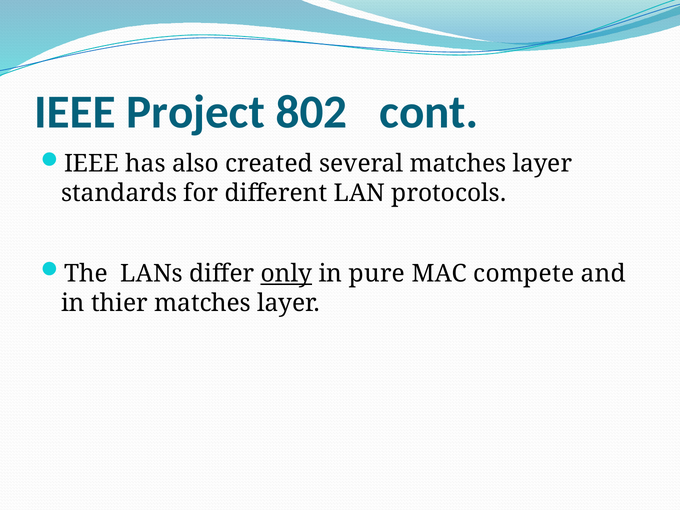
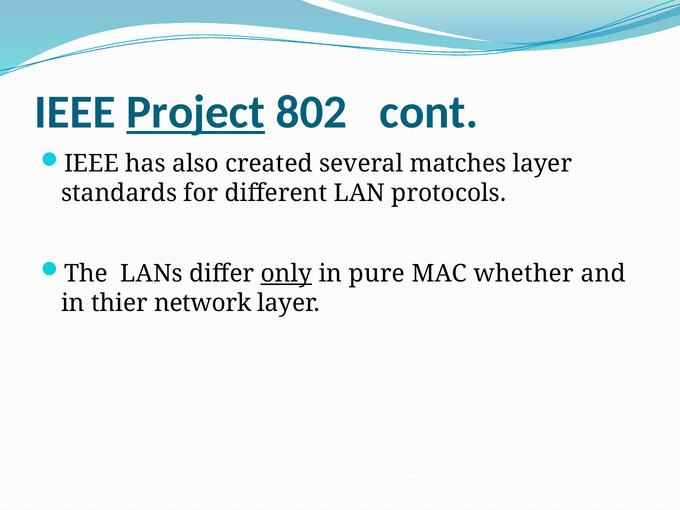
Project underline: none -> present (196, 112)
compete: compete -> whether (524, 274)
thier matches: matches -> network (203, 303)
